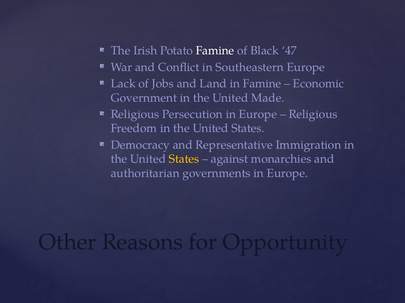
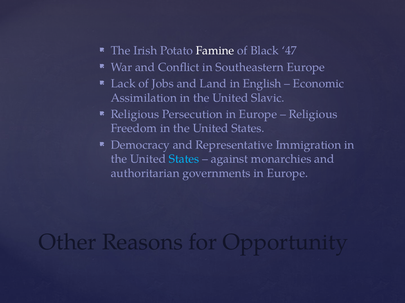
in Famine: Famine -> English (262, 84)
Government: Government -> Assimilation (144, 98)
Made: Made -> Slavic (268, 98)
States colour: yellow -> light blue (184, 159)
